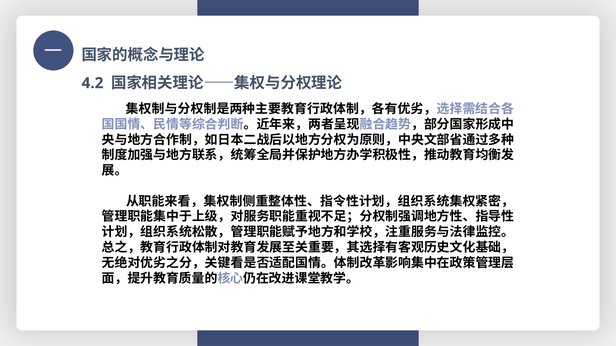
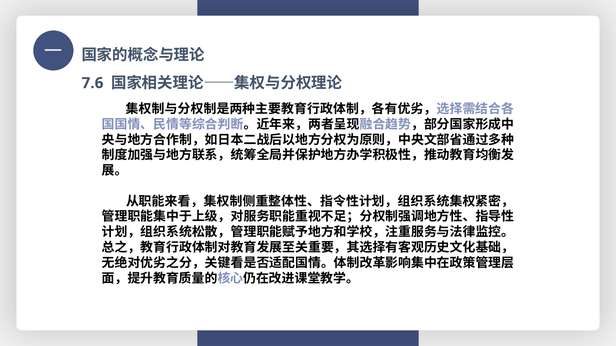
4.2: 4.2 -> 7.6 (93, 83)
